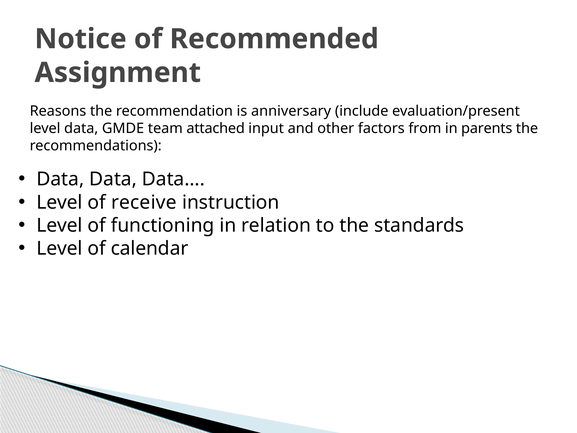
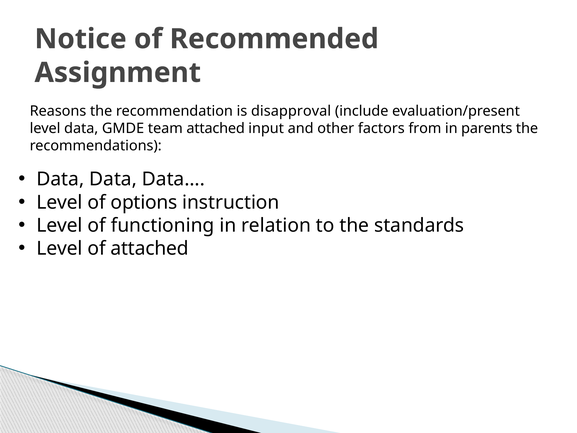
anniversary: anniversary -> disapproval (291, 111)
receive: receive -> options (144, 202)
of calendar: calendar -> attached (150, 248)
